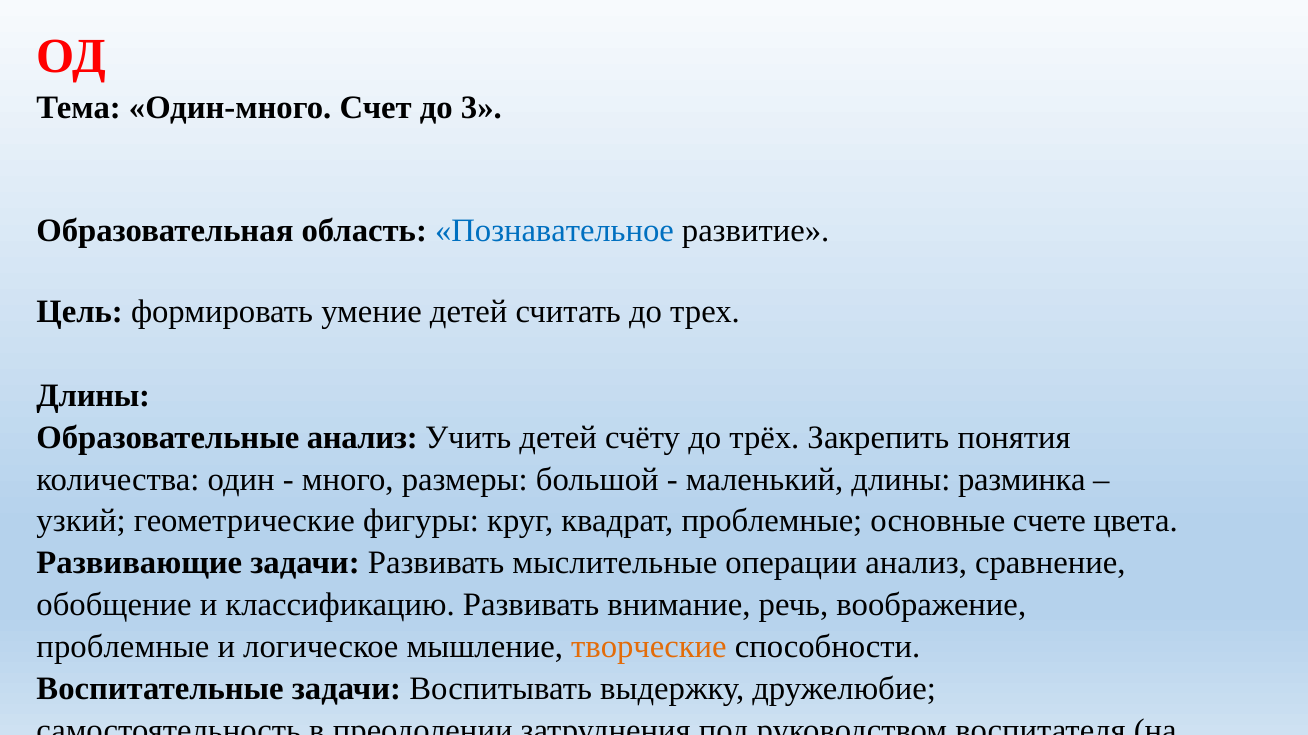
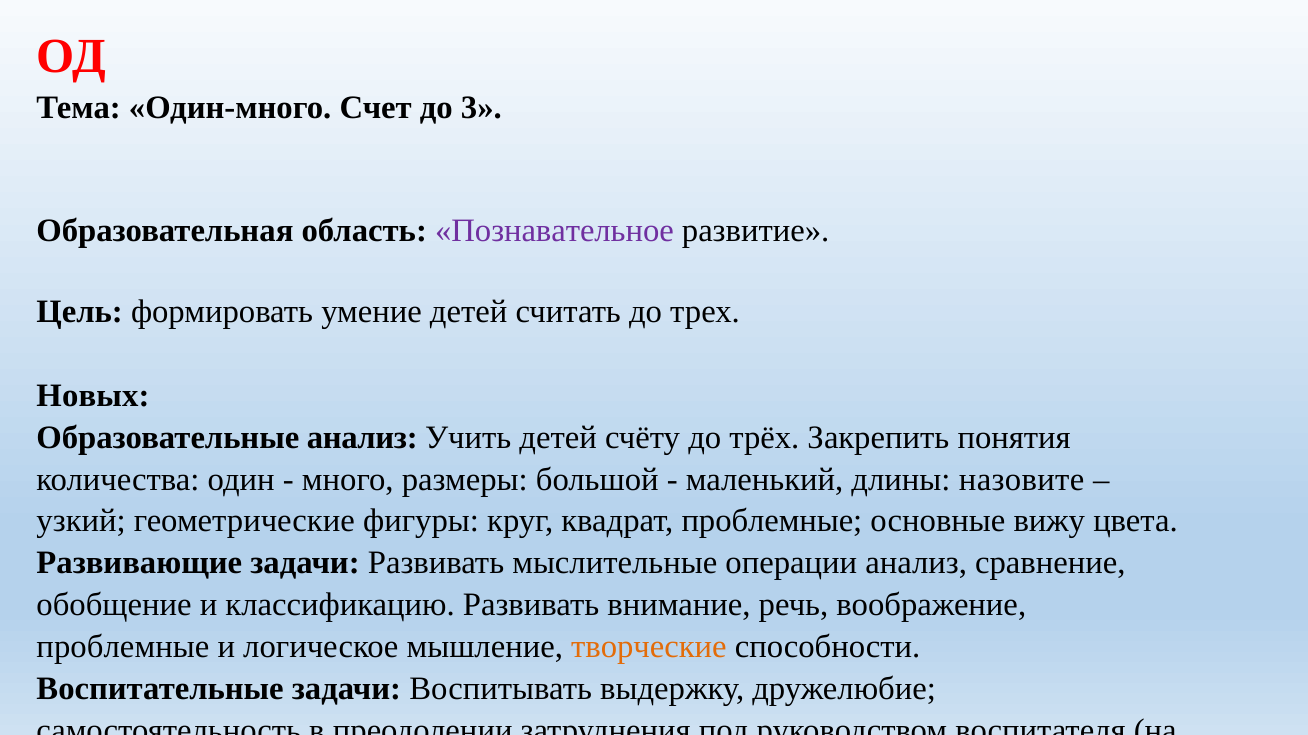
Познавательное colour: blue -> purple (554, 231)
Длины: Длины -> Новых (93, 396)
разминка: разминка -> назовите (1022, 480)
счете: счете -> вижу (1049, 522)
